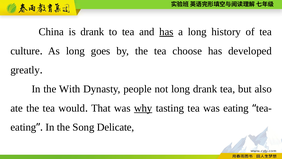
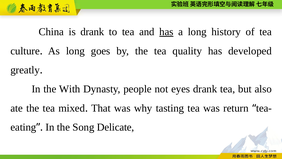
choose: choose -> quality (187, 51)
not long: long -> eyes (181, 89)
would: would -> mixed (72, 108)
why underline: present -> none (143, 108)
was eating: eating -> return (236, 108)
